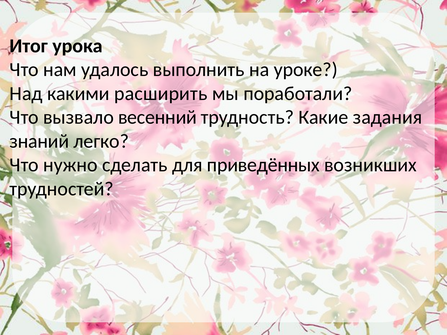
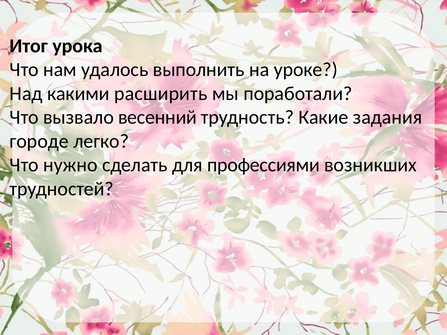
знаний: знаний -> городе (39, 141)
приведённых: приведённых -> профессиями (263, 165)
